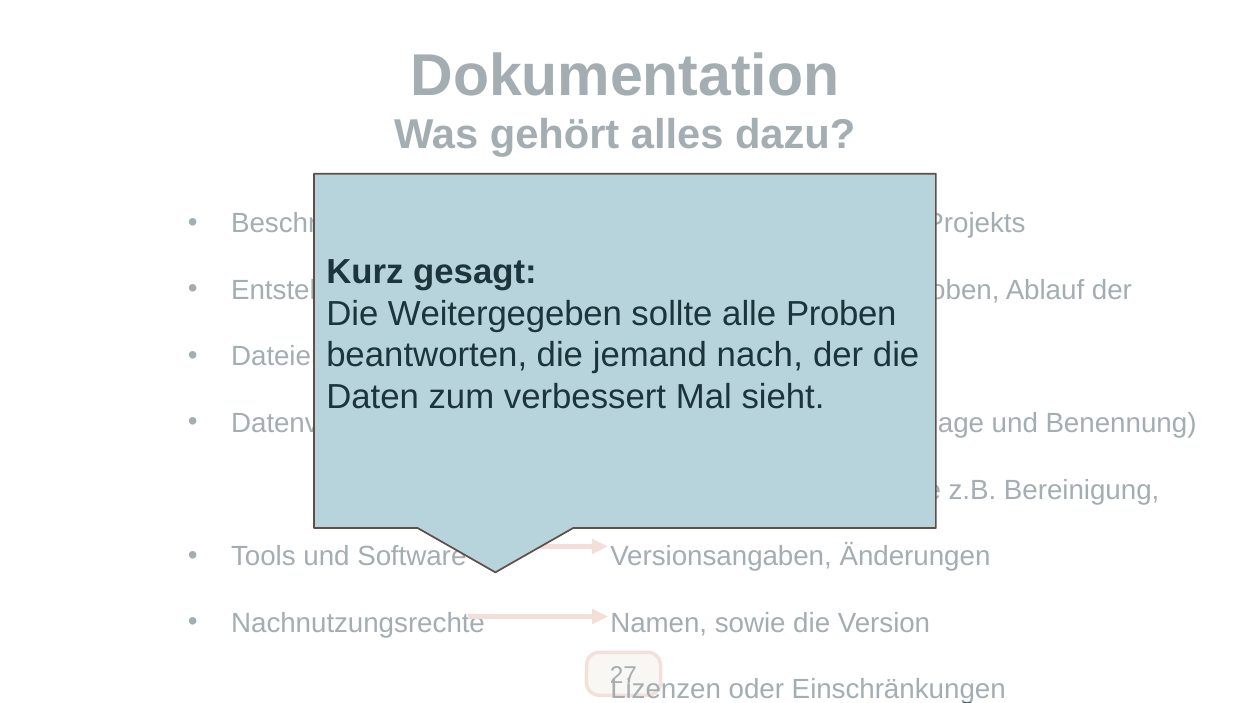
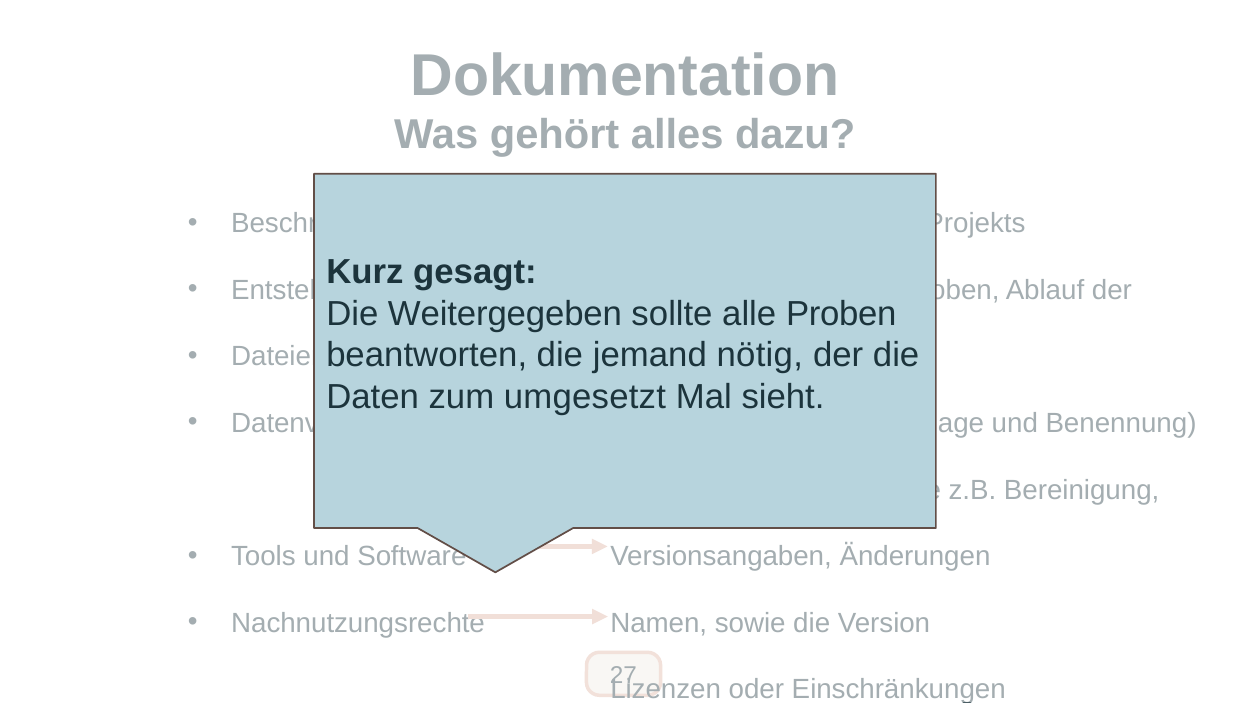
nach: nach -> nötig (760, 355)
verbessert: verbessert -> umgesetzt (585, 397)
